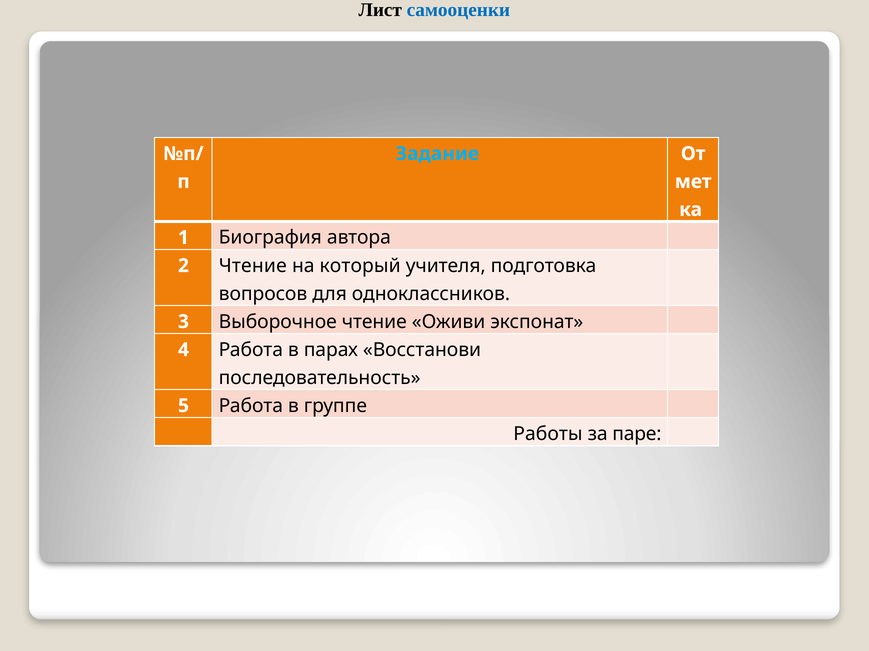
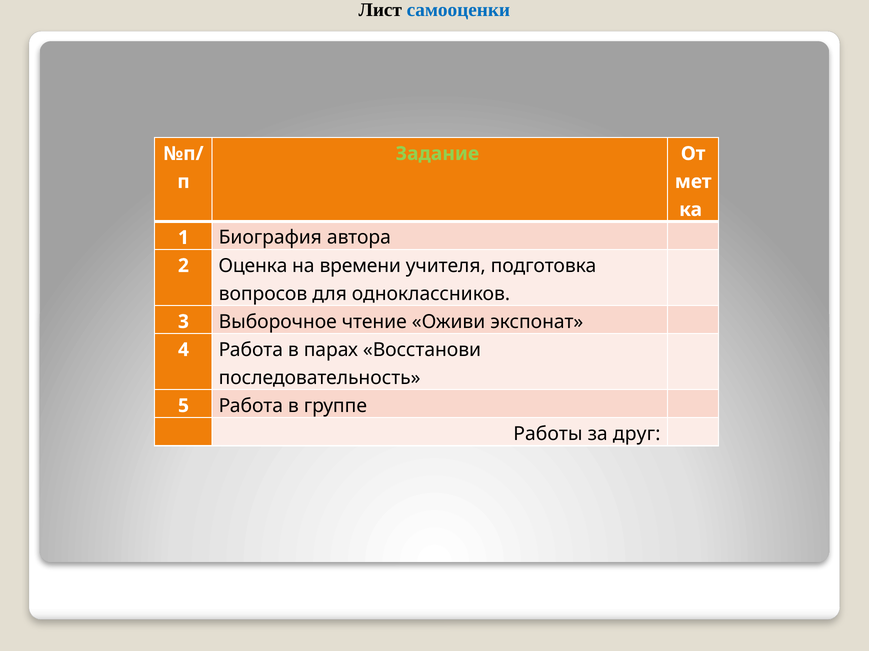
Задание colour: light blue -> light green (437, 154)
2 Чтение: Чтение -> Оценка (253, 266)
который: который -> времени (360, 266)
паре: паре -> друг (637, 434)
